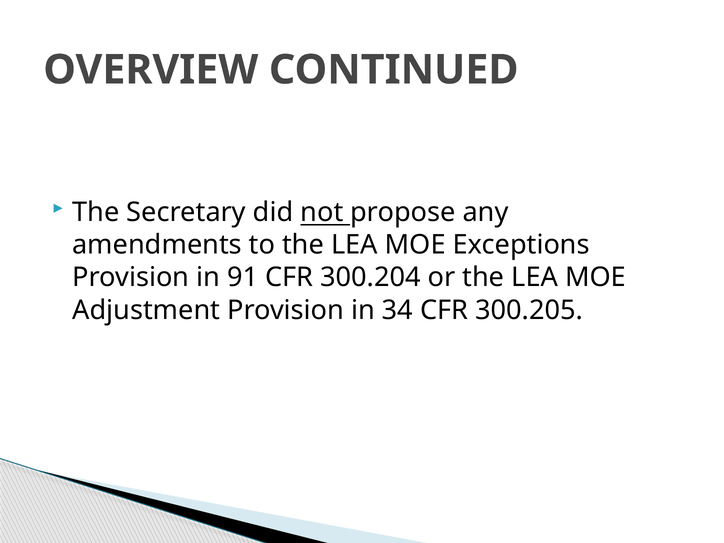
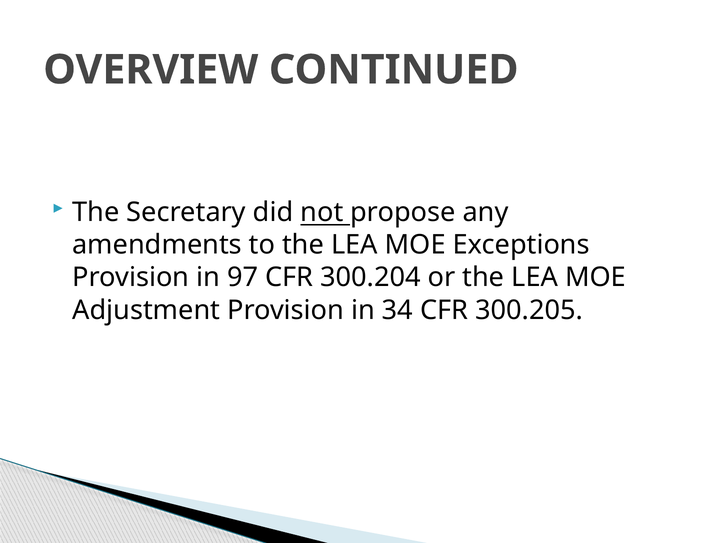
91: 91 -> 97 (243, 278)
